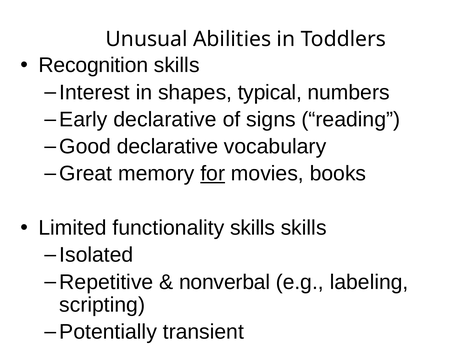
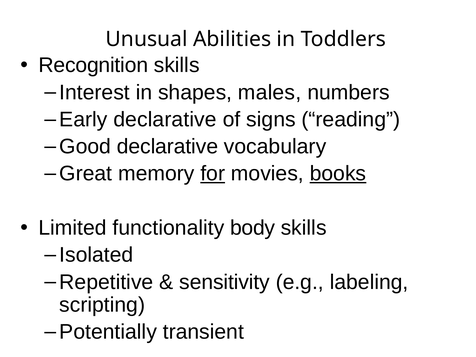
typical: typical -> males (270, 92)
books underline: none -> present (338, 174)
functionality skills: skills -> body (253, 228)
nonverbal: nonverbal -> sensitivity (225, 282)
